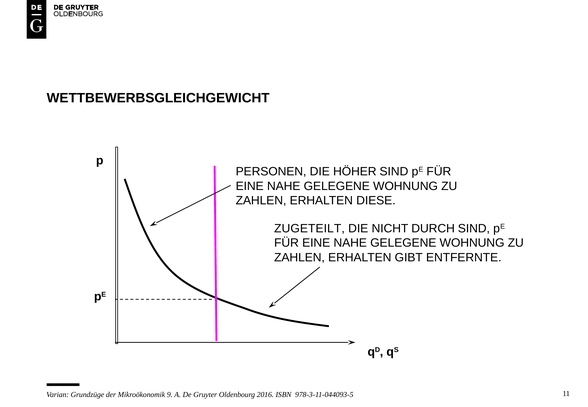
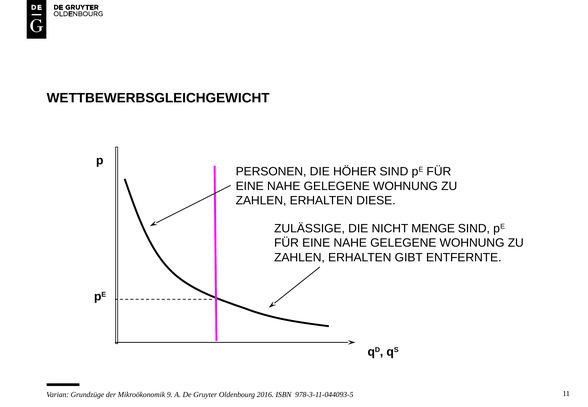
ZUGETEILT: ZUGETEILT -> ZULÄSSIGE (310, 229)
DURCH: DURCH -> MENGE (433, 229)
